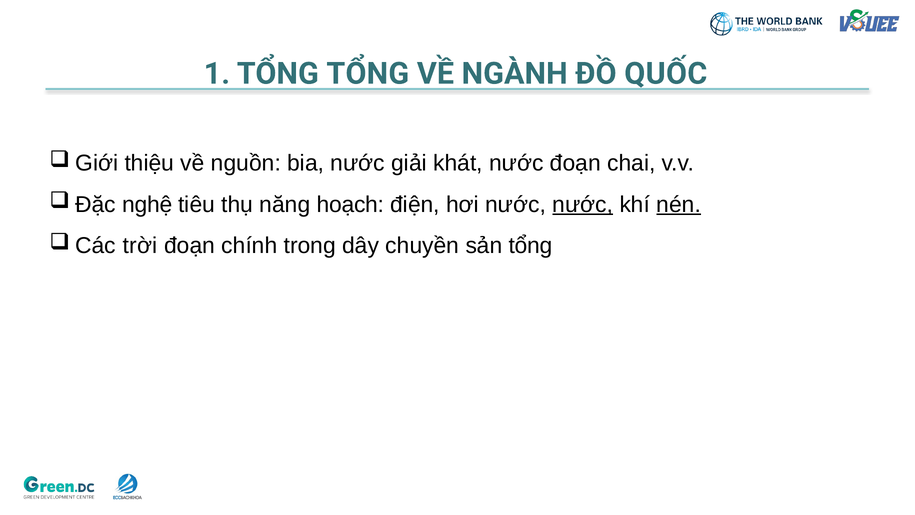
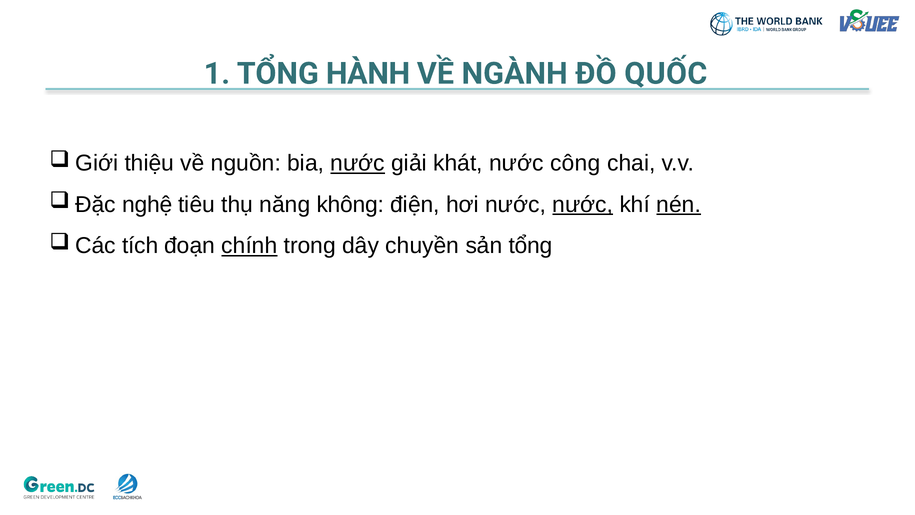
TỔNG TỔNG: TỔNG -> HÀNH (368, 74)
nước underline: none -> present (358, 163)
nước đoạn: đoạn -> công (575, 163)
hoạch: hoạch -> không (350, 204)
trời: trời -> tích (140, 246)
chính underline: none -> present (249, 246)
